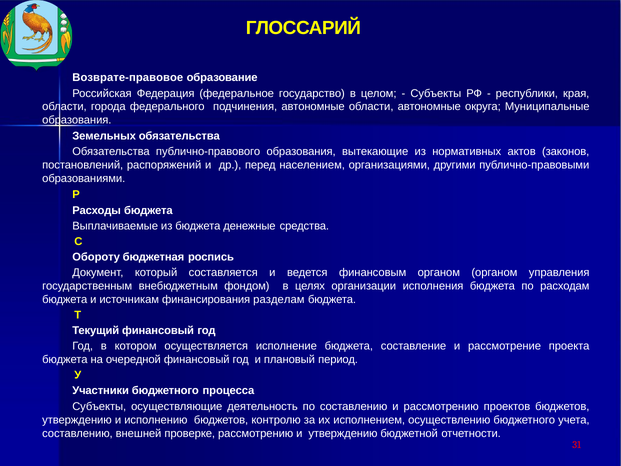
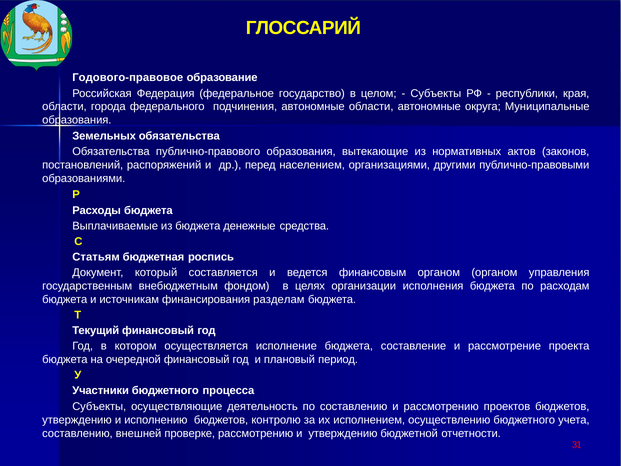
Возврате-правовое: Возврате-правовое -> Годового-правовое (128, 78)
Обороту: Обороту -> Статьям (96, 257)
